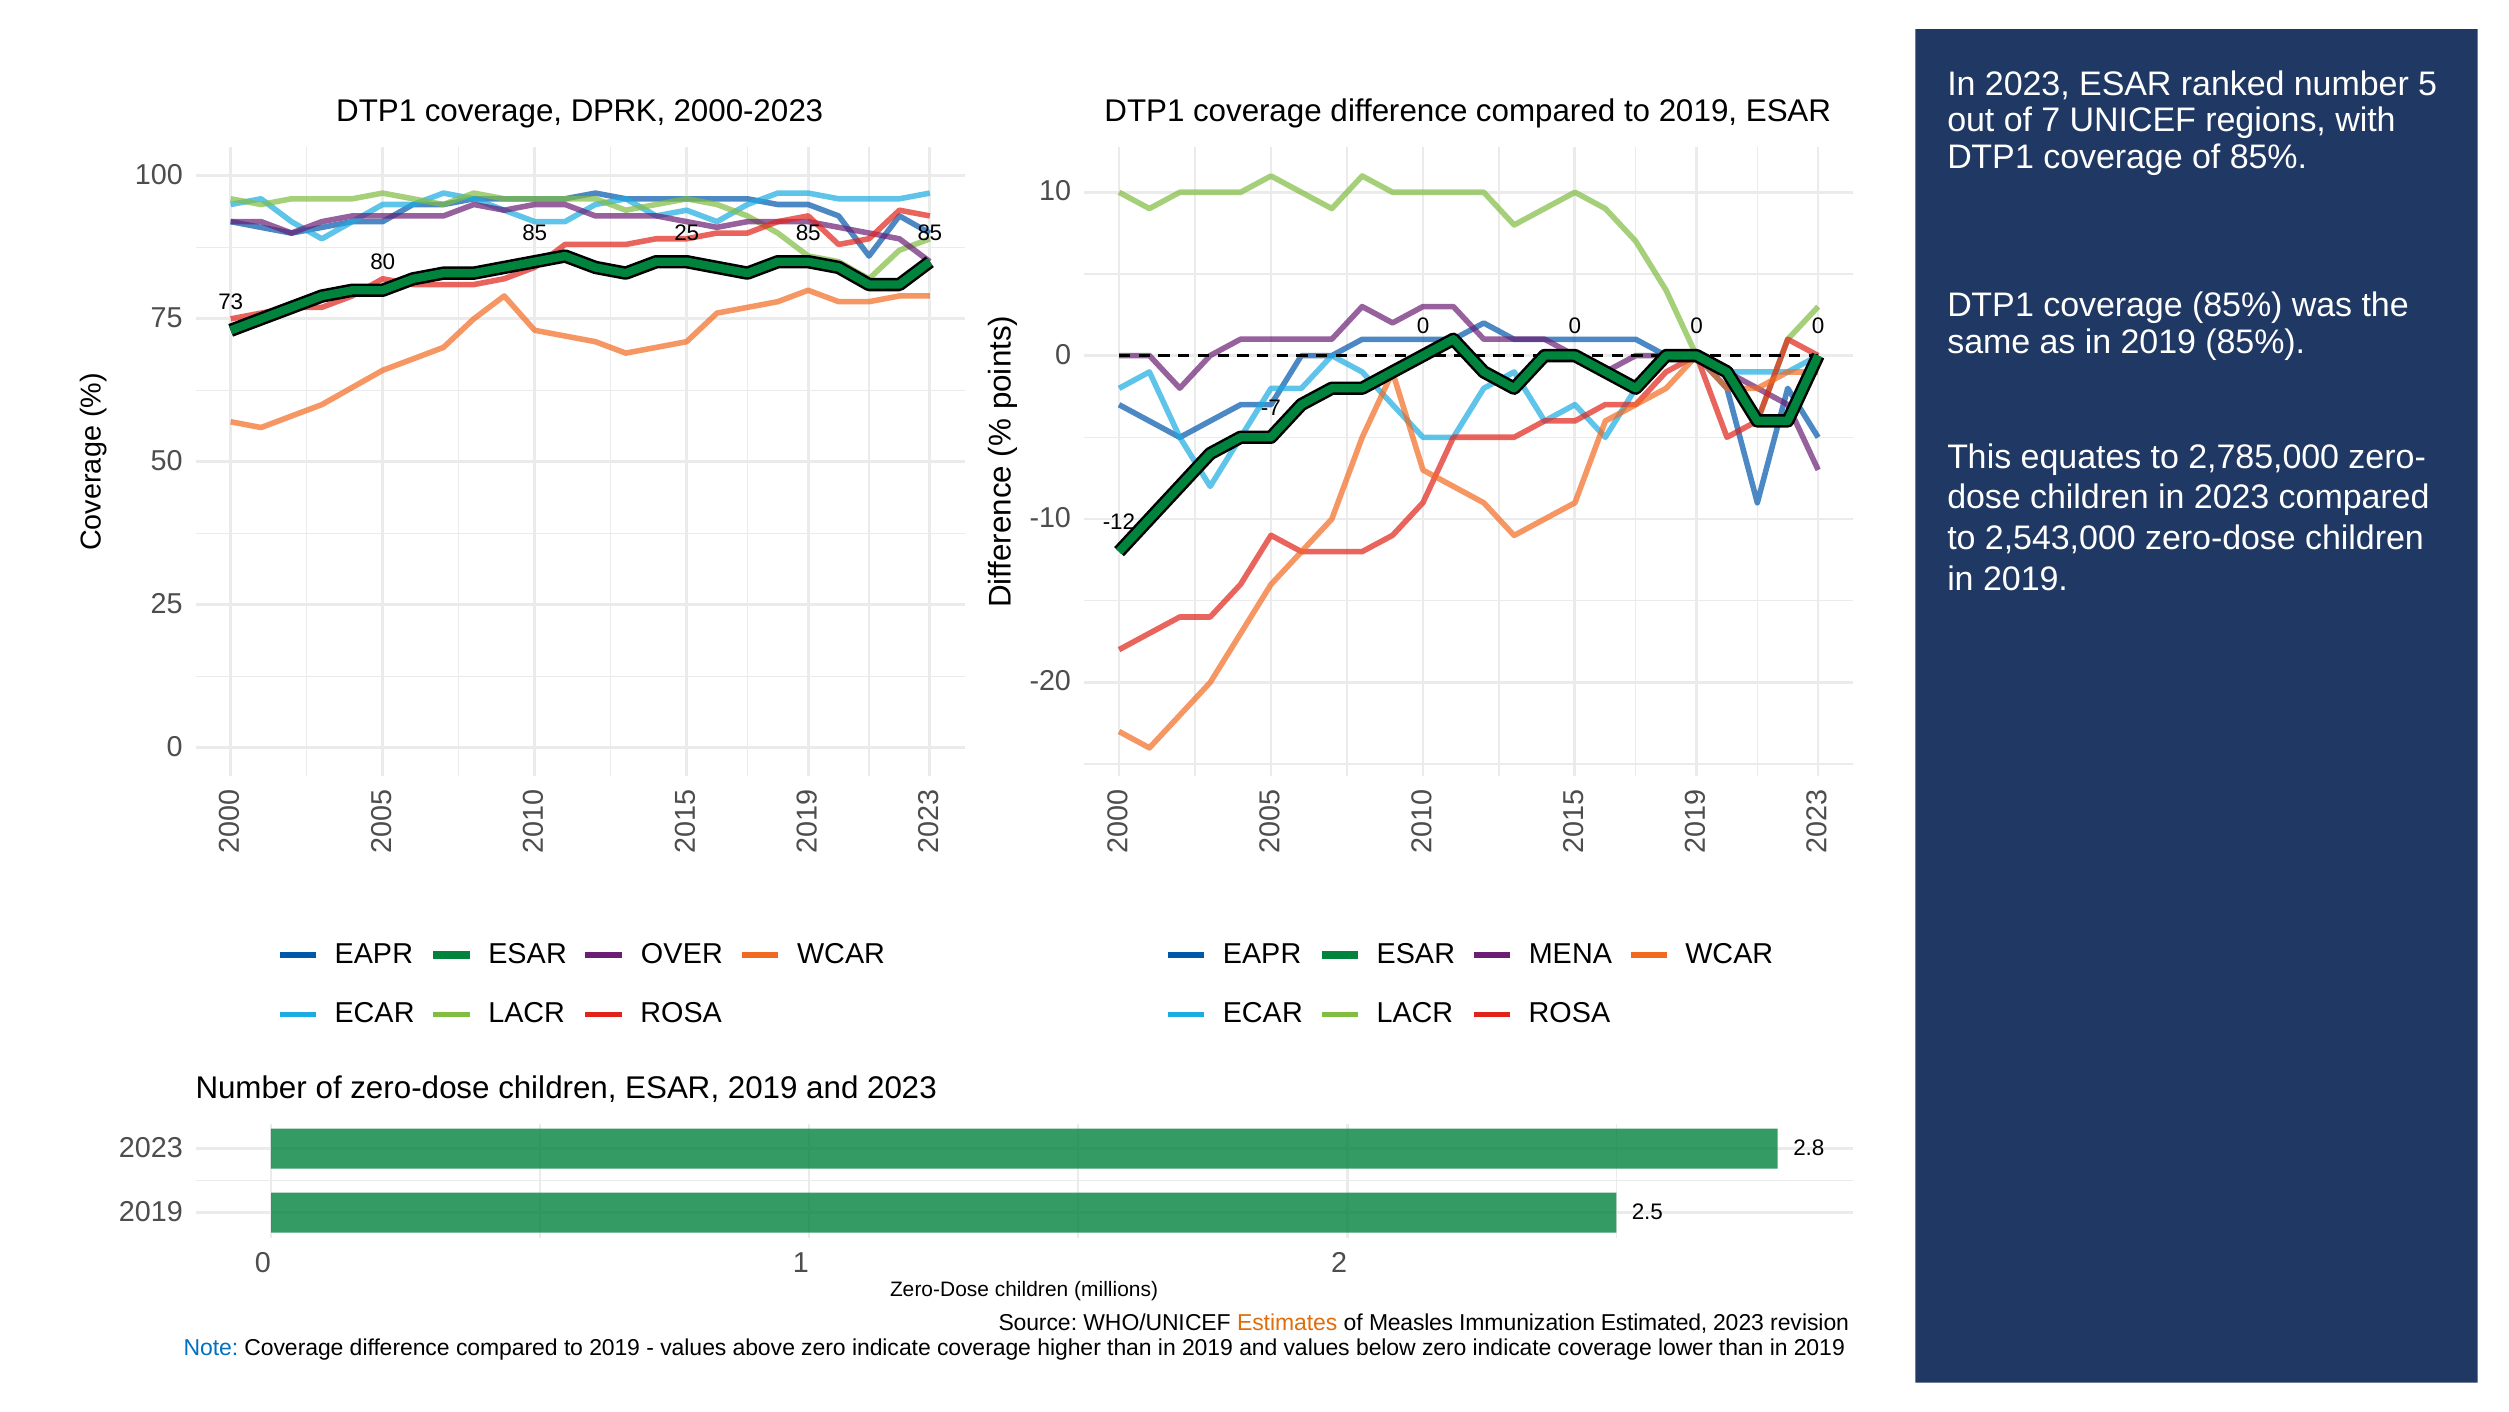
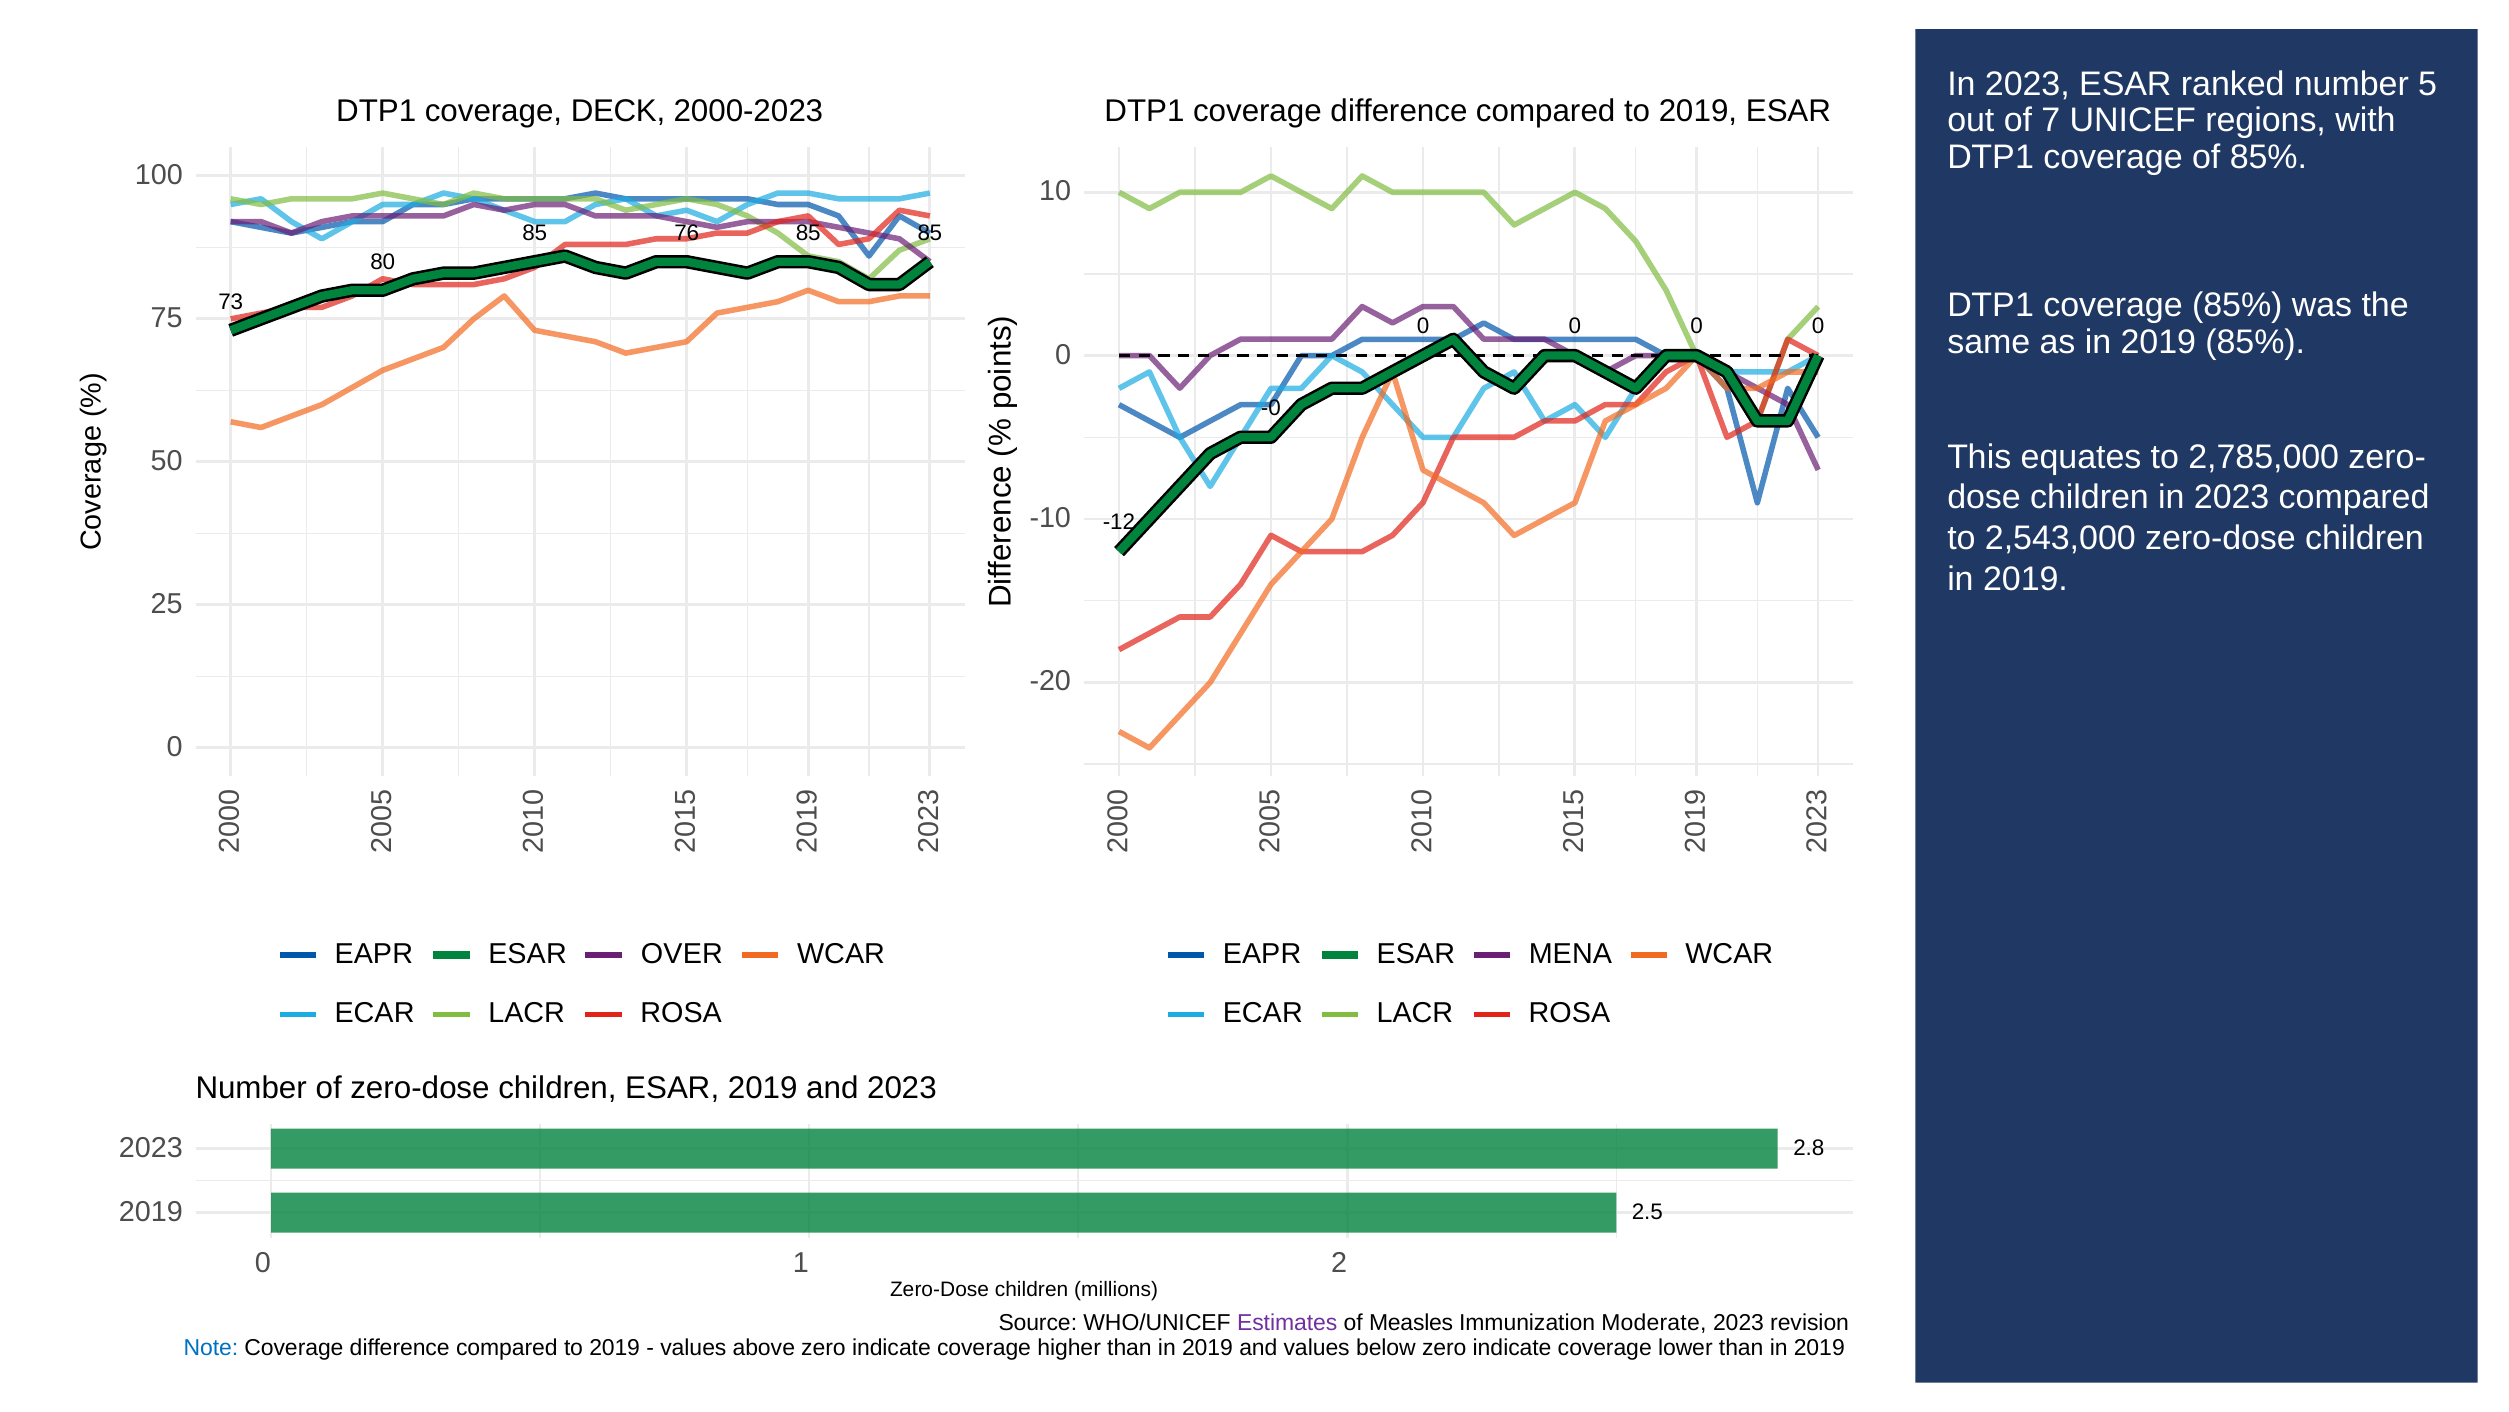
DPRK: DPRK -> DECK (618, 111)
85 25: 25 -> 76 (687, 233)
-7: -7 -> -0 (1271, 408)
Estimates colour: orange -> purple (1287, 1323)
Estimated: Estimated -> Moderate (1654, 1323)
